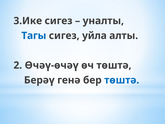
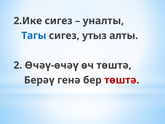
3.Ике: 3.Ике -> 2.Ике (28, 21)
уйла: уйла -> утыз (94, 36)
төштә colour: blue -> red (122, 80)
